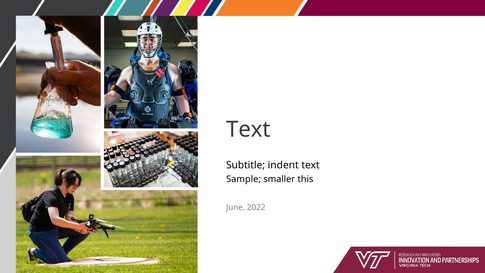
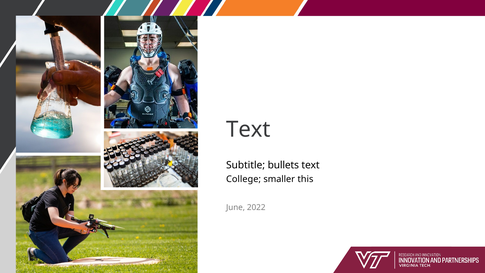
indent: indent -> bullets (283, 165)
Sample: Sample -> College (244, 179)
